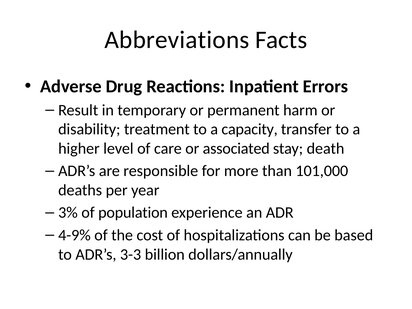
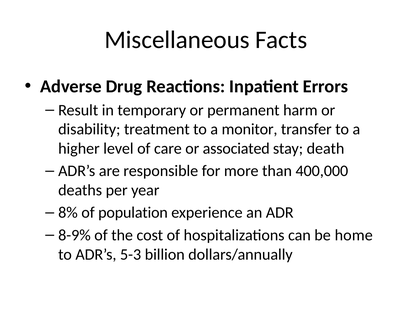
Abbreviations: Abbreviations -> Miscellaneous (177, 40)
capacity: capacity -> monitor (250, 129)
101,000: 101,000 -> 400,000 (322, 171)
3%: 3% -> 8% (68, 213)
4-9%: 4-9% -> 8-9% (74, 235)
based: based -> home (354, 235)
3-3: 3-3 -> 5-3 (131, 254)
